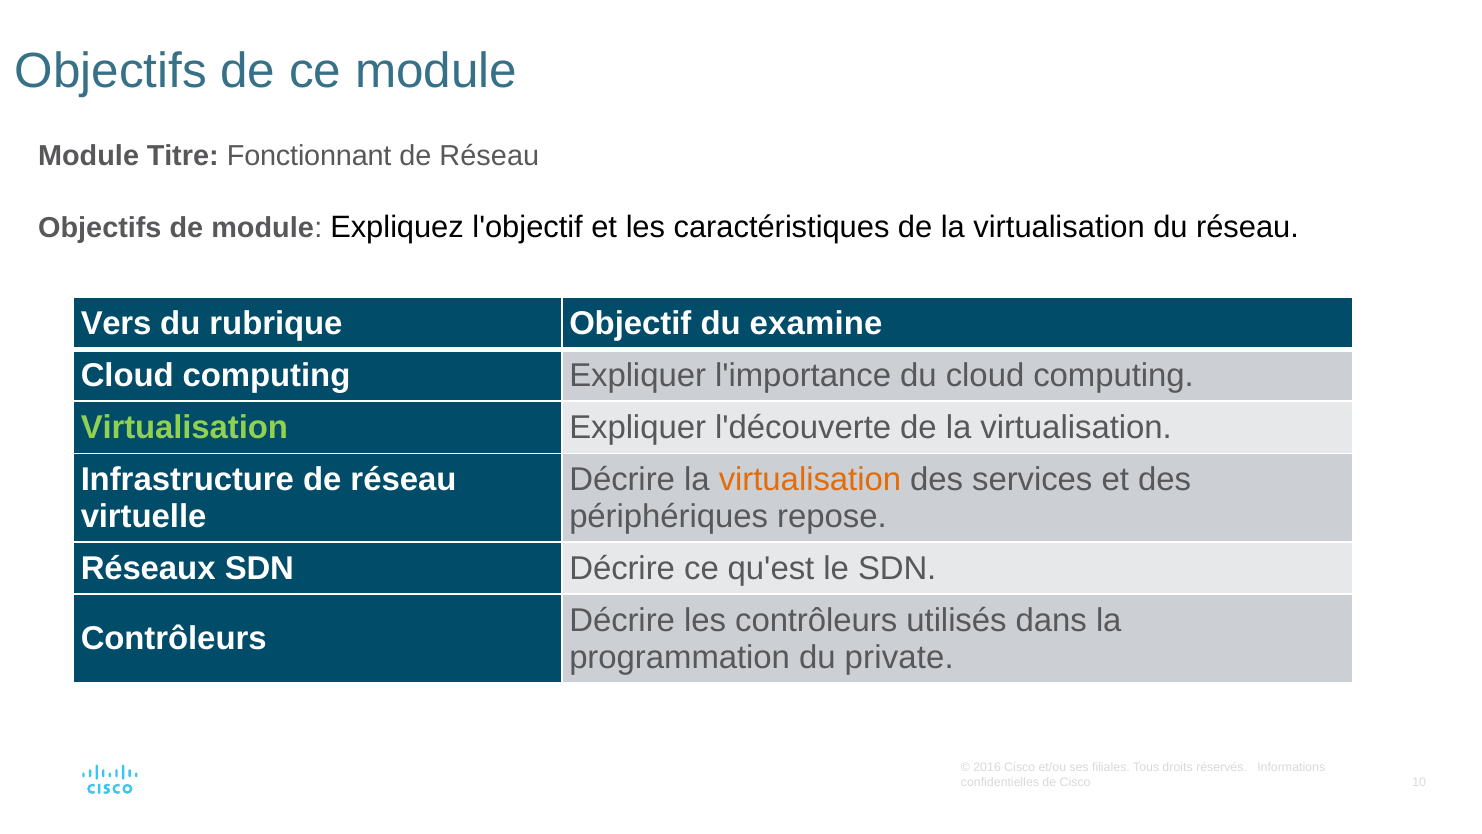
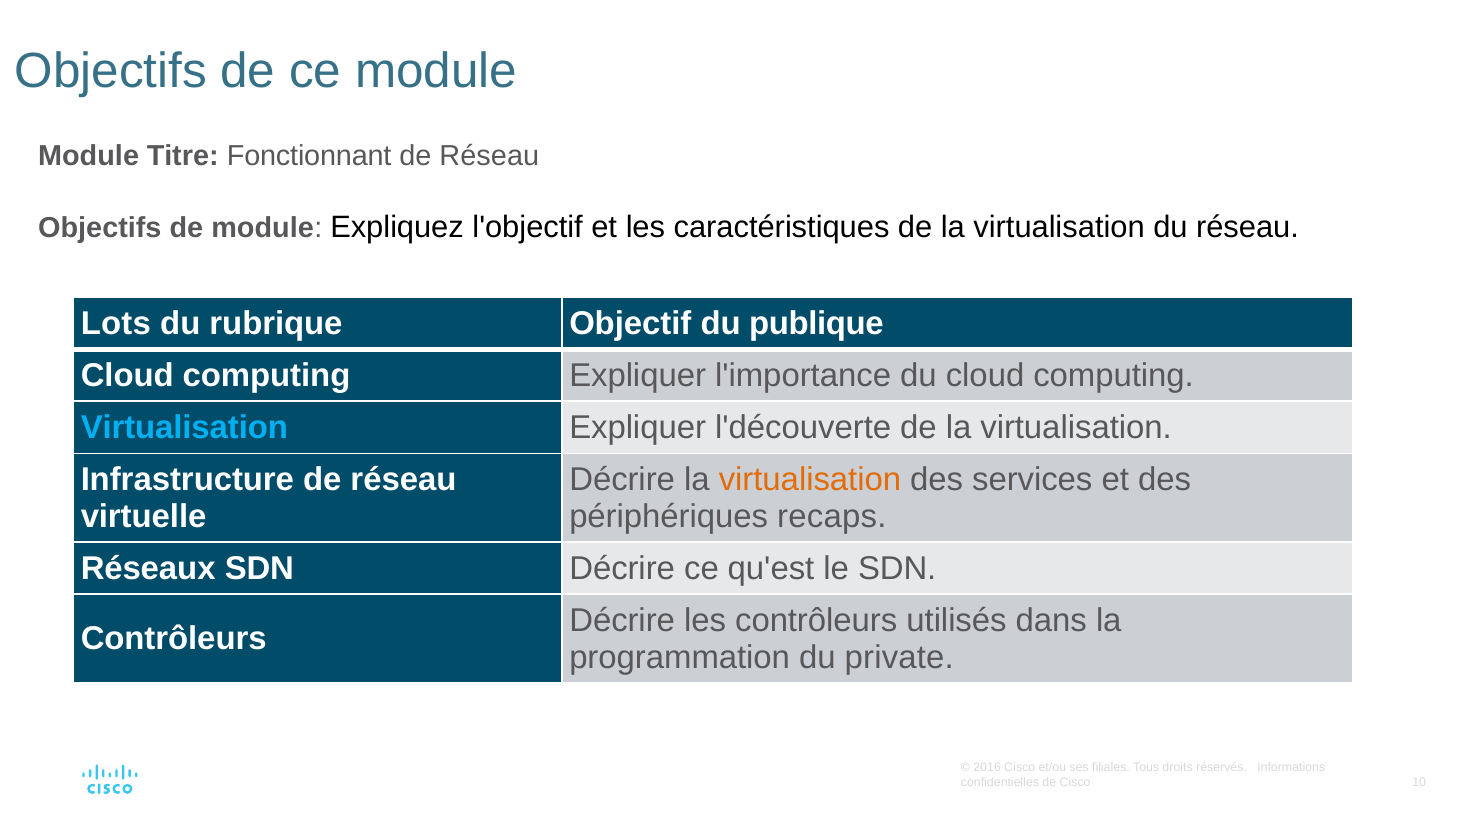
Vers: Vers -> Lots (116, 324)
examine: examine -> publique (816, 324)
Virtualisation colour: light green -> light blue (184, 428)
repose: repose -> recaps (832, 516)
